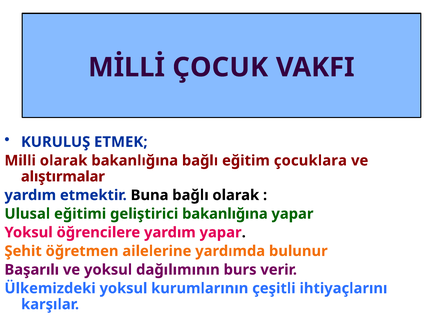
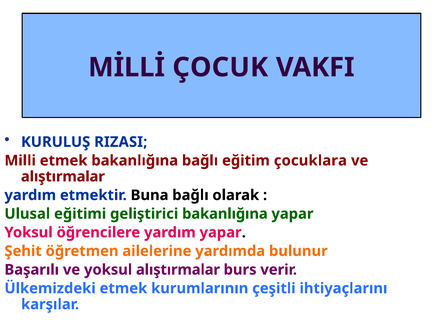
ETMEK: ETMEK -> RIZASI (121, 142)
Milli olarak: olarak -> etmek (64, 160)
yoksul dağılımının: dağılımının -> alıştırmalar (178, 269)
Ülkemizdeki yoksul: yoksul -> etmek (123, 288)
